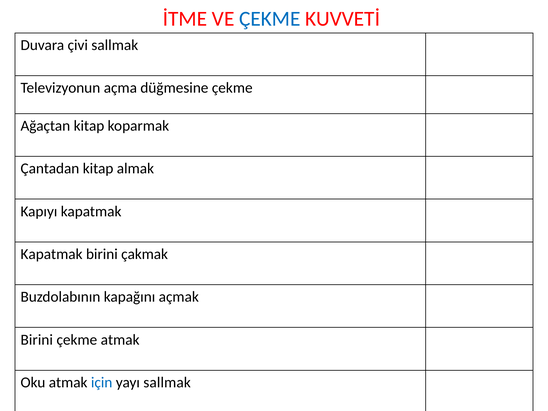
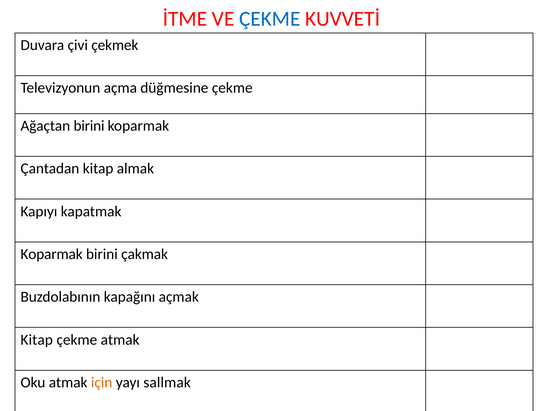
çivi sallmak: sallmak -> çekmek (115, 45)
Ağaçtan kitap: kitap -> birini (89, 126)
Kapatmak: Kapatmak -> Koparmak (52, 254)
Birini: Birini -> Kitap (37, 340)
için colour: blue -> orange (102, 382)
